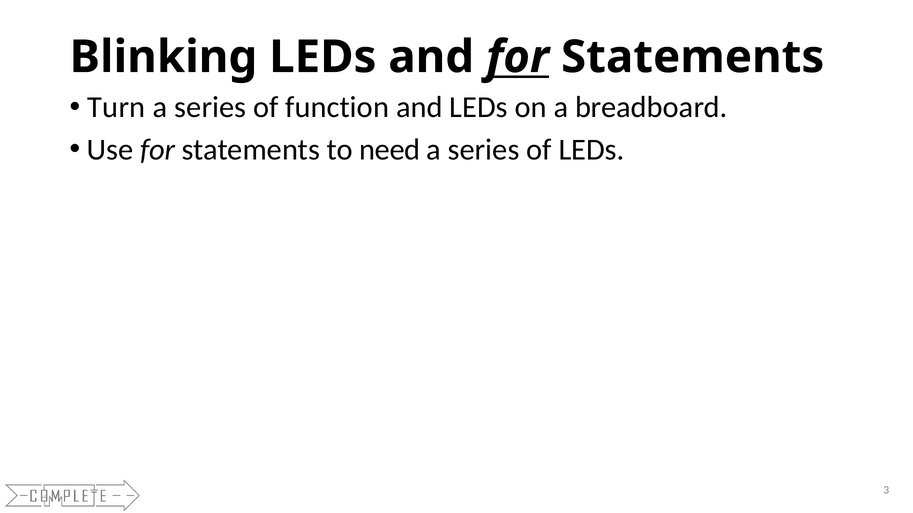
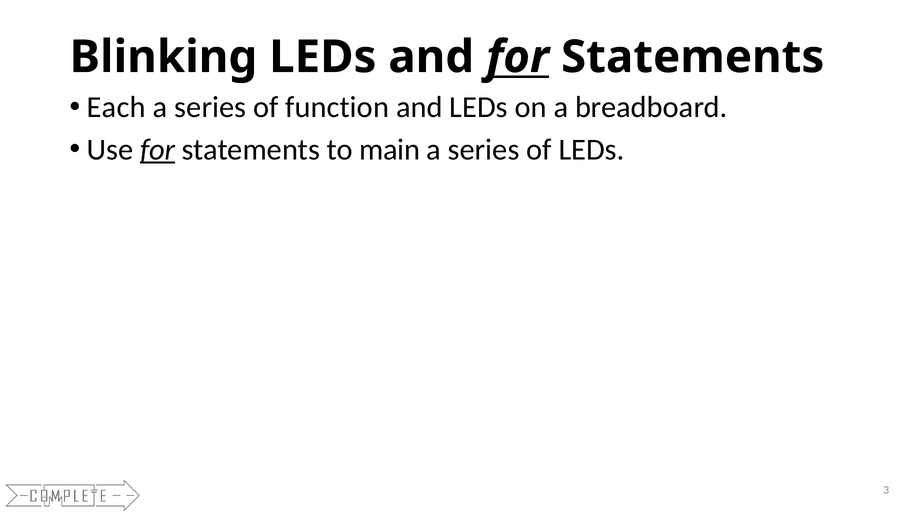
Turn: Turn -> Each (116, 107)
for underline: none -> present (158, 150)
need: need -> main (390, 150)
